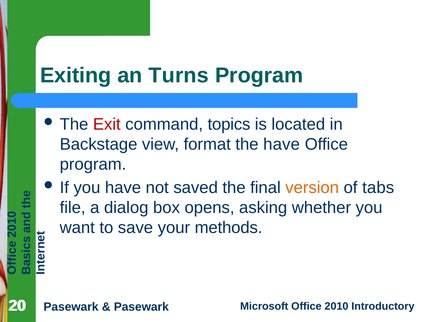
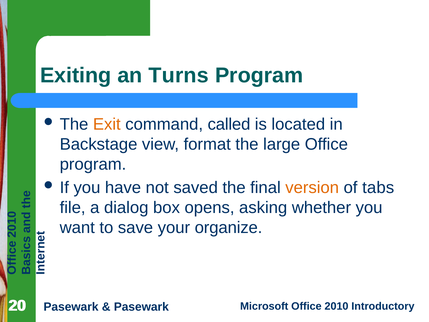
Exit colour: red -> orange (107, 124)
topics: topics -> called (229, 124)
the have: have -> large (282, 144)
methods: methods -> organize (229, 228)
